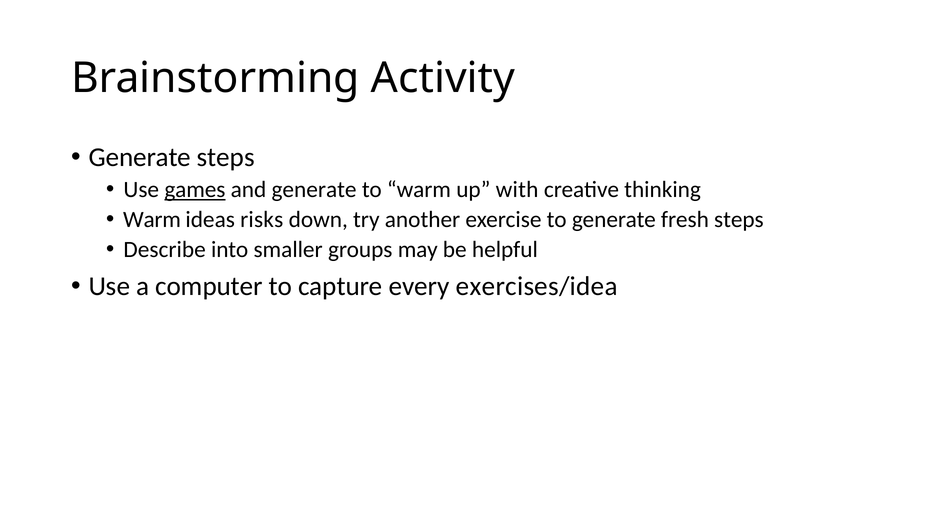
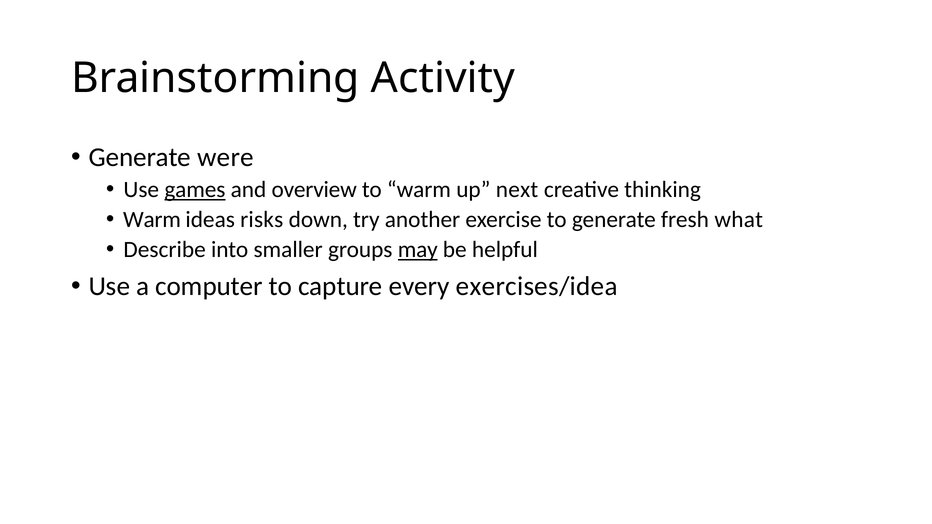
Generate steps: steps -> were (226, 158)
and generate: generate -> overview (314, 190)
with: with -> next (517, 190)
fresh steps: steps -> what (739, 220)
may underline: none -> present (418, 250)
